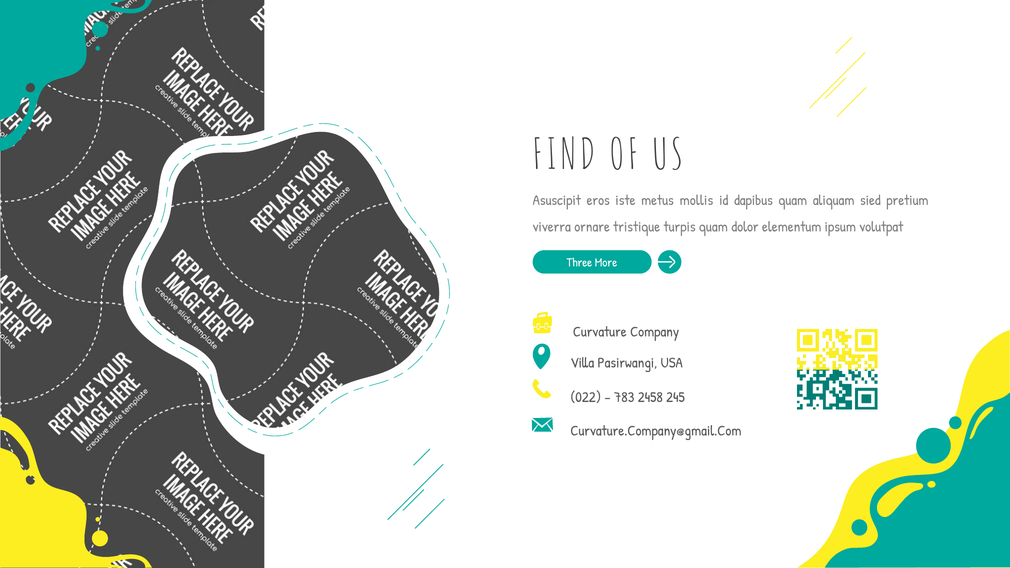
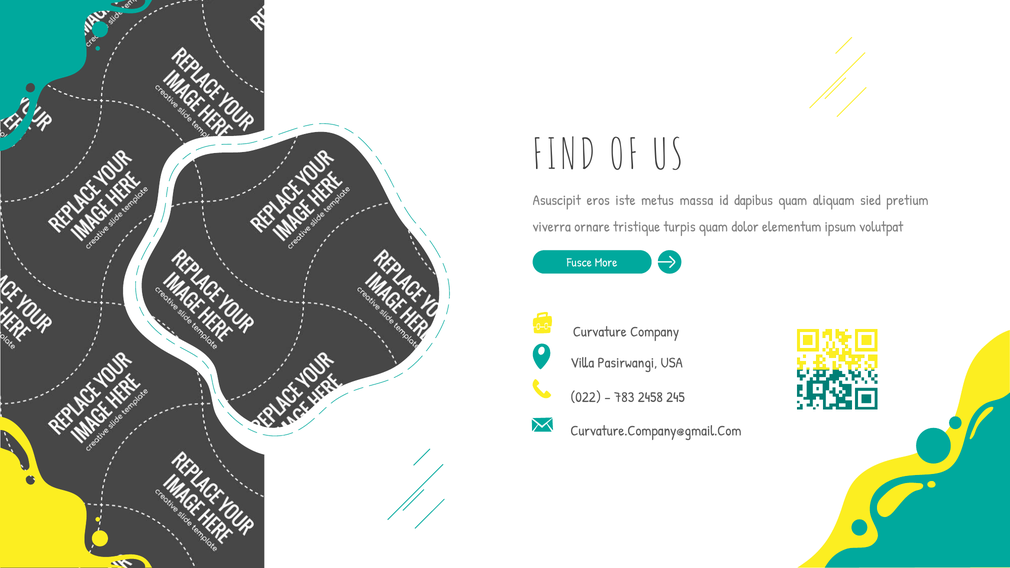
mollis: mollis -> massa (696, 200)
Three: Three -> Fusce (579, 263)
